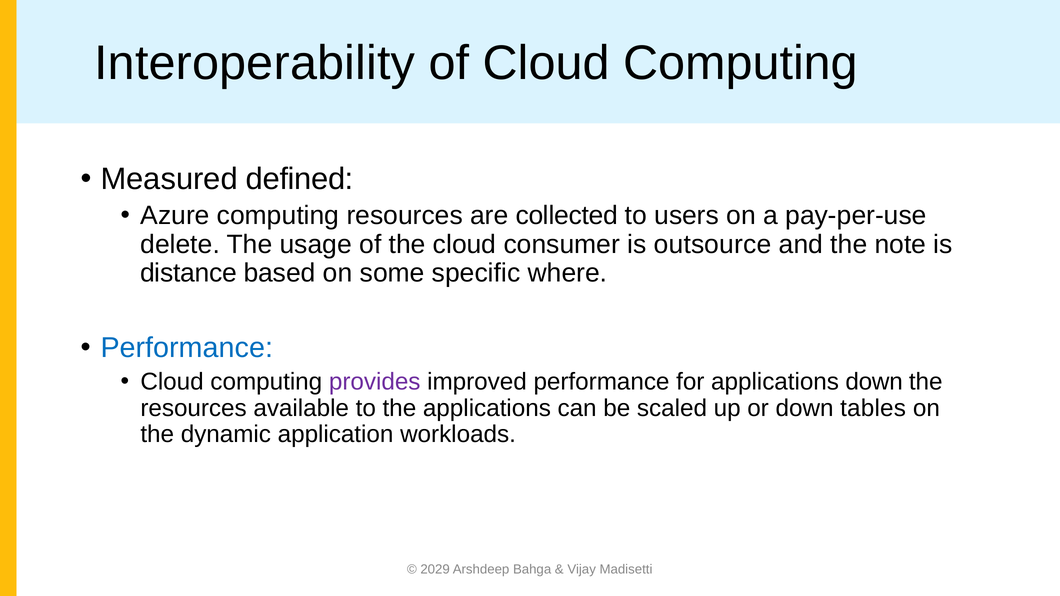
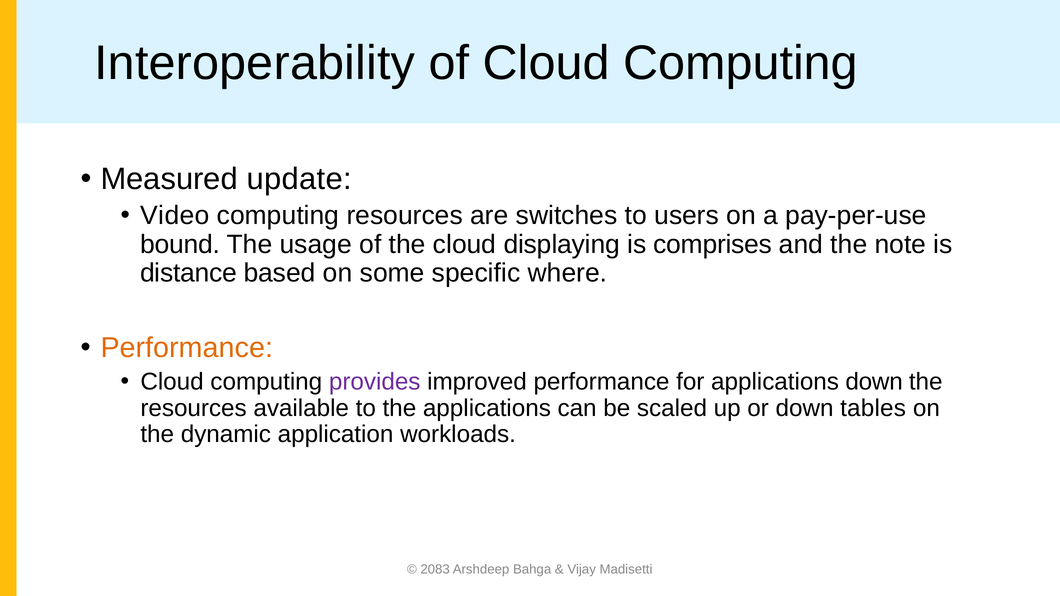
defined: defined -> update (299, 179)
Azure: Azure -> Video (175, 216)
collected: collected -> switches (567, 216)
delete: delete -> bound (180, 244)
consumer: consumer -> displaying (562, 244)
outsource: outsource -> comprises (713, 244)
Performance colour: blue -> orange (187, 348)
2029: 2029 -> 2083 (435, 569)
